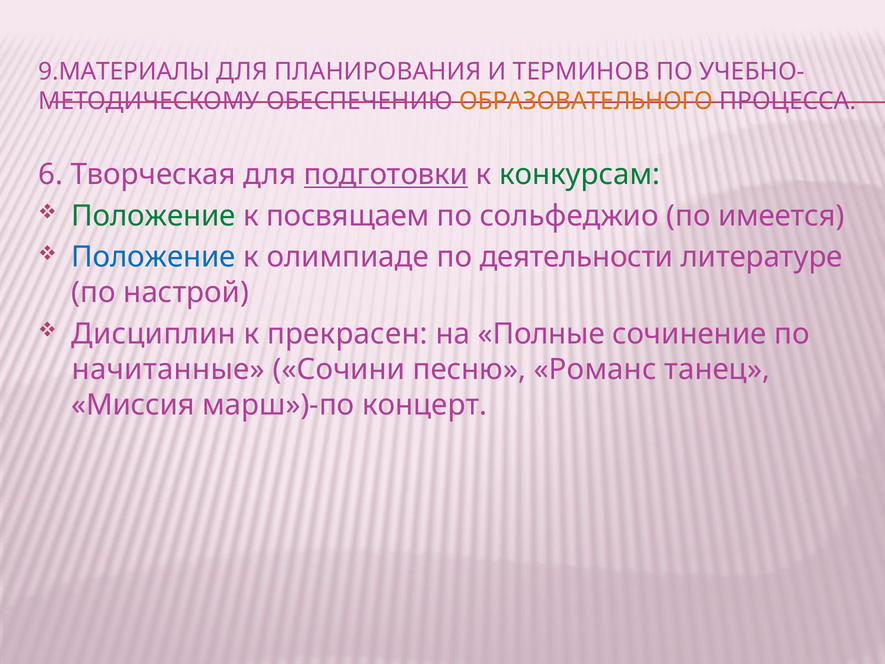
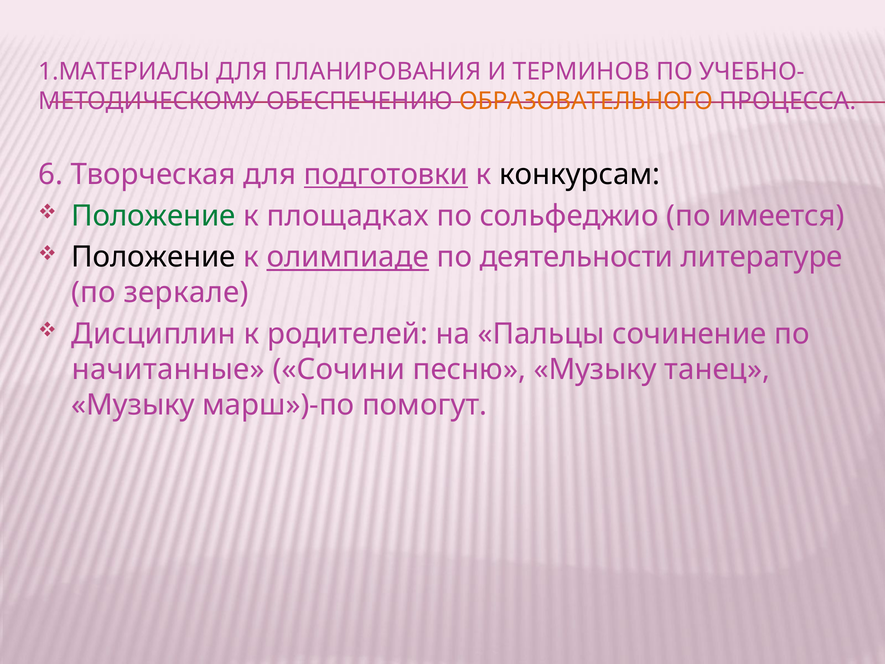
9.МАТЕРИАЛЫ: 9.МАТЕРИАЛЫ -> 1.МАТЕРИАЛЫ (124, 72)
конкурсам colour: green -> black (580, 175)
посвящаем: посвящаем -> площадках (348, 216)
Положение colour: blue -> black (154, 257)
олимпиаде underline: none -> present (348, 257)
настрой: настрой -> зеркале (186, 293)
прекрасен: прекрасен -> родителей (348, 334)
Полные: Полные -> Пальцы (541, 334)
песню Романс: Романс -> Музыку (595, 369)
Миссия: Миссия -> Музыку (133, 405)
концерт: концерт -> помогут (425, 405)
